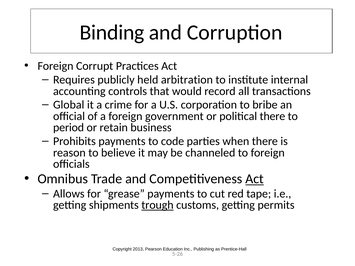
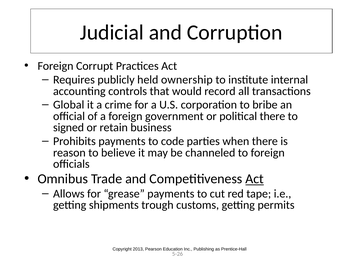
Binding: Binding -> Judicial (112, 33)
arbitration: arbitration -> ownership (187, 80)
period: period -> signed (69, 128)
trough underline: present -> none (157, 205)
